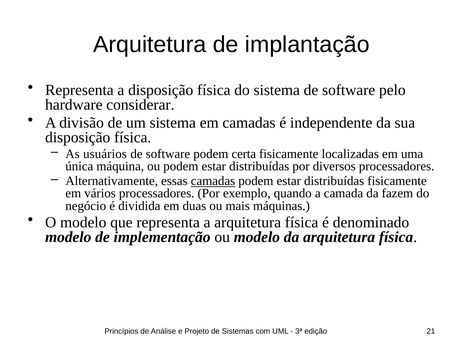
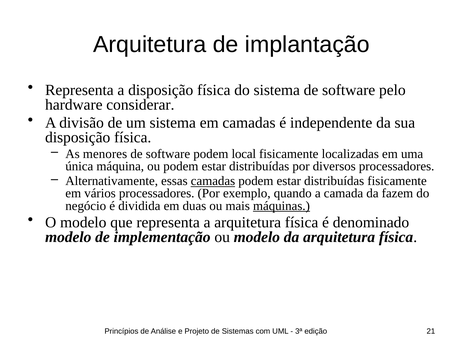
usuários: usuários -> menores (105, 154)
certa: certa -> local (244, 154)
máquinas underline: none -> present (281, 206)
